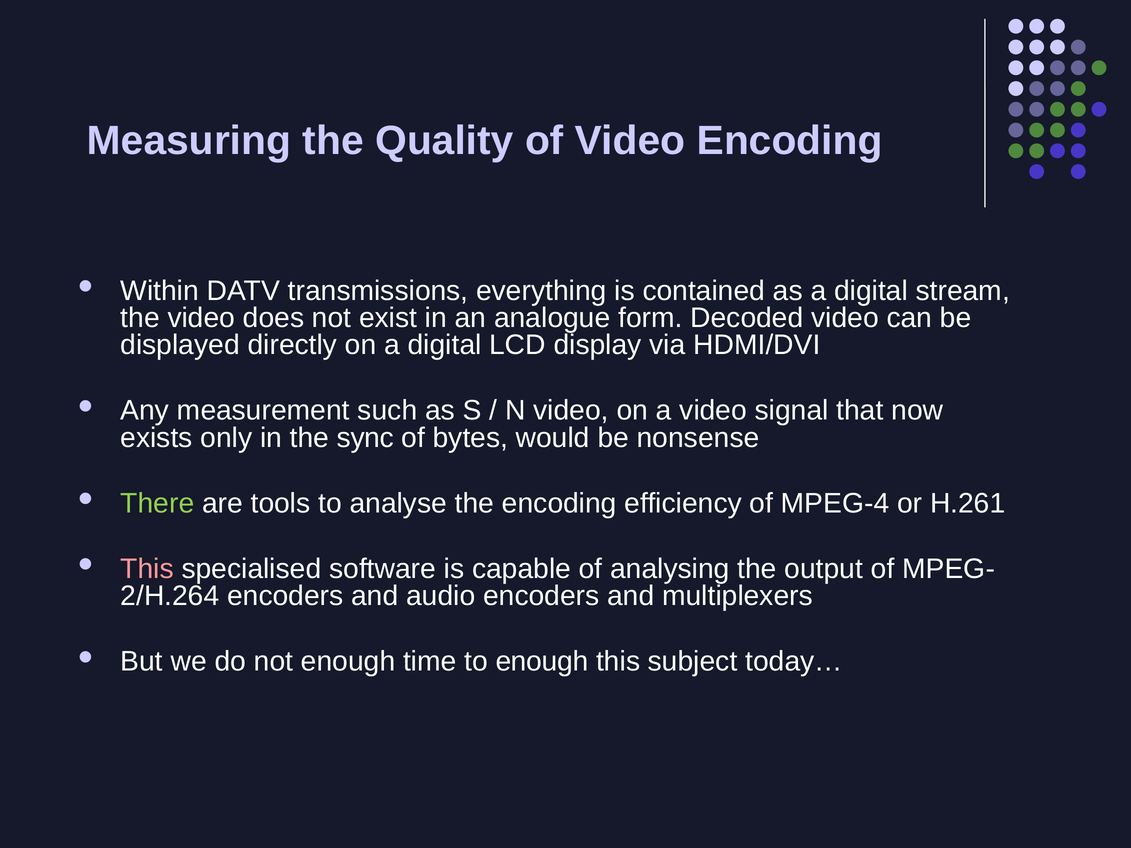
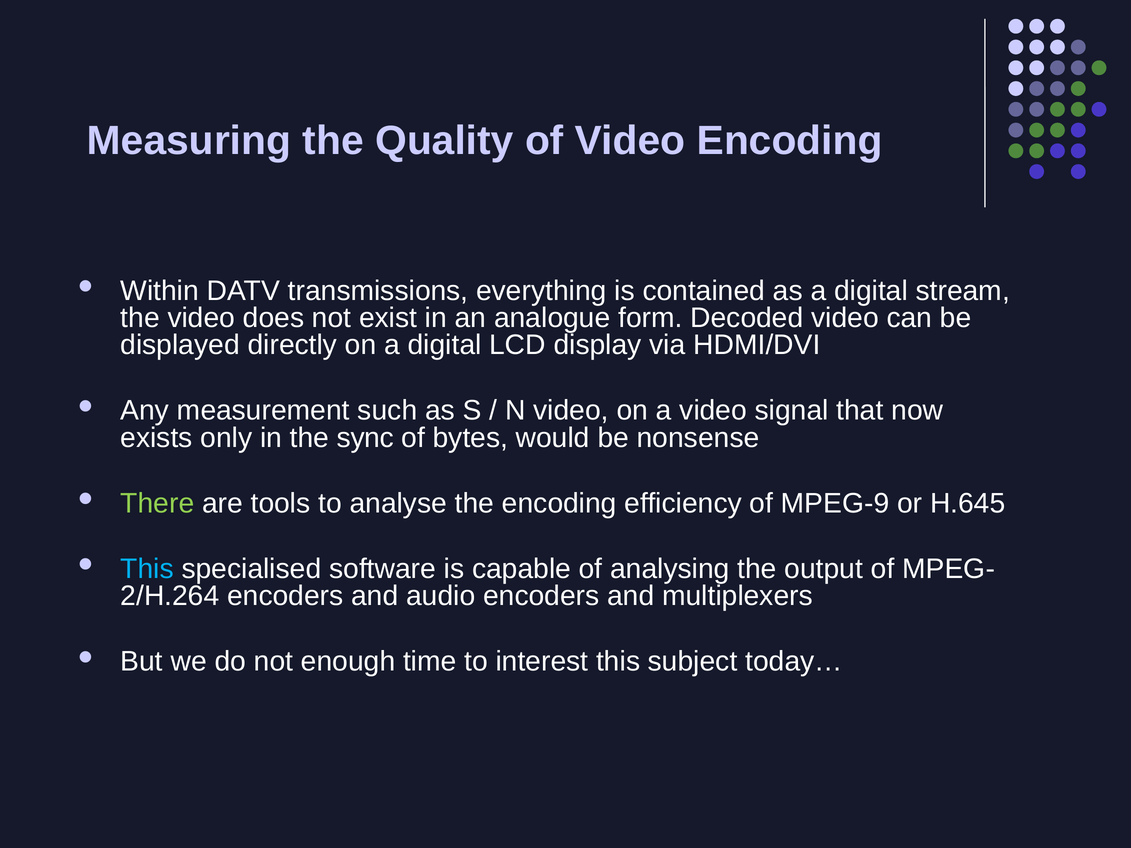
MPEG-4: MPEG-4 -> MPEG-9 (835, 503)
H.261: H.261 -> H.645 (968, 503)
This colour: pink -> light blue (147, 569)
to enough: enough -> interest (542, 662)
